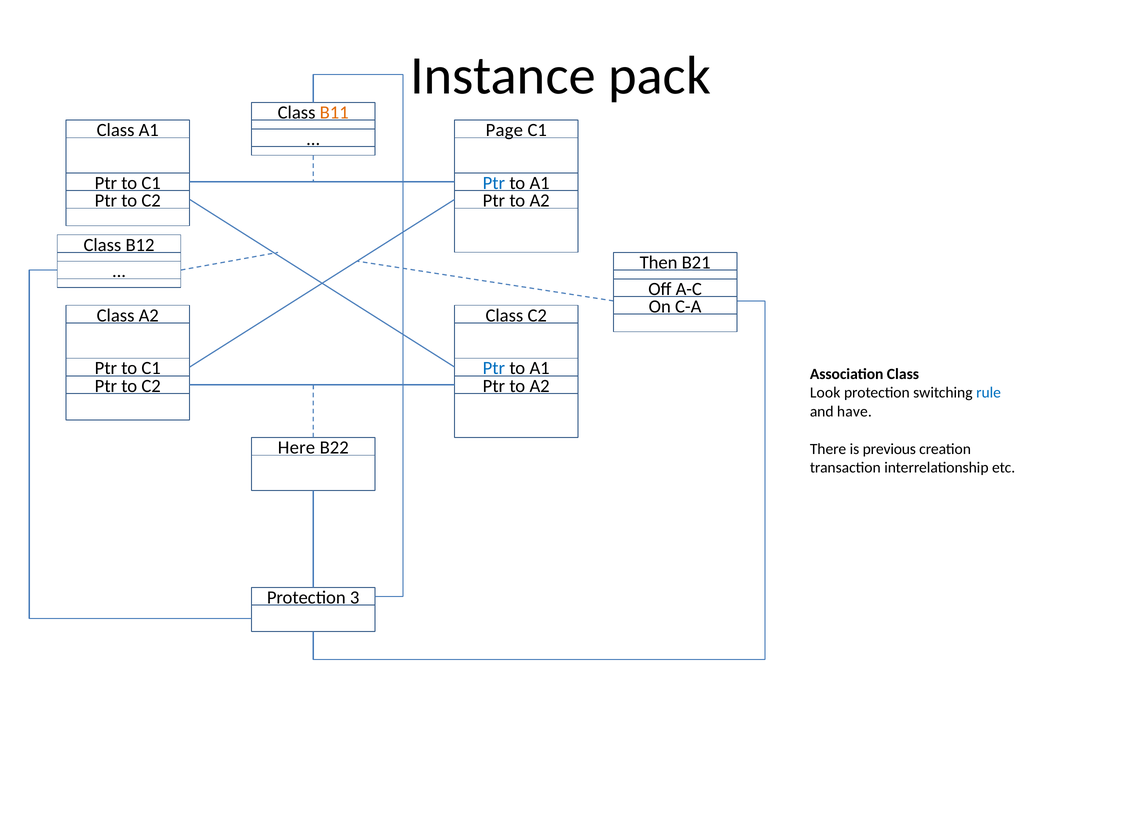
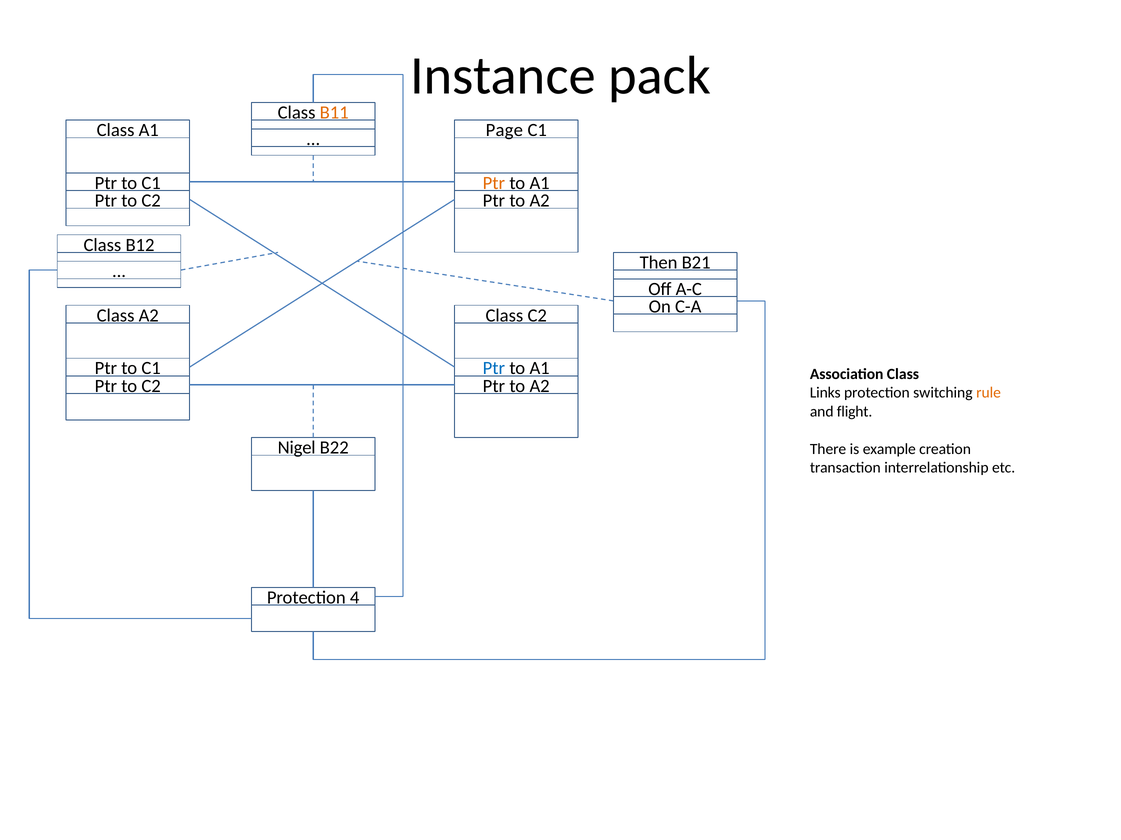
Ptr colour: blue -> orange (494, 183)
Look: Look -> Links (825, 393)
rule colour: blue -> orange (989, 393)
have: have -> flight (855, 412)
Here: Here -> Nigel (297, 448)
previous: previous -> example (889, 449)
3: 3 -> 4 (355, 598)
